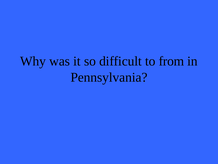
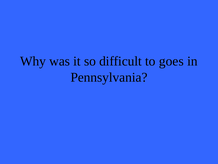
from: from -> goes (171, 61)
